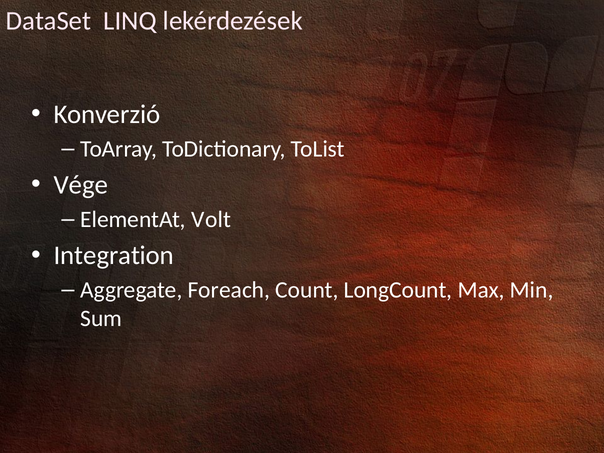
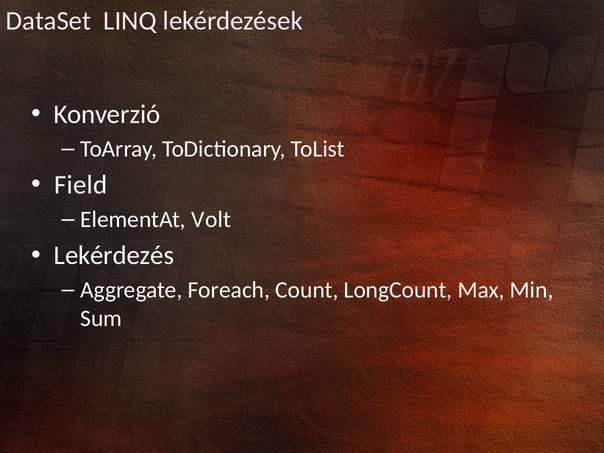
Vége: Vége -> Field (81, 185)
Integration: Integration -> Lekérdezés (114, 256)
